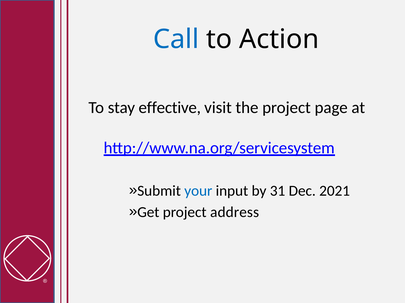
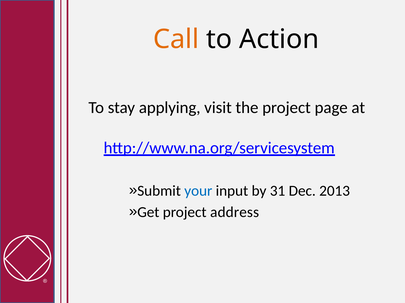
Call colour: blue -> orange (176, 39)
effective: effective -> applying (170, 108)
2021: 2021 -> 2013 (335, 191)
